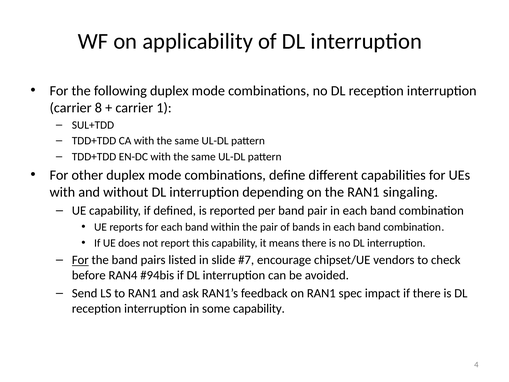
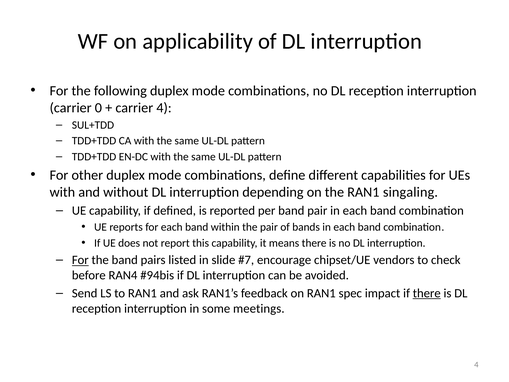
8: 8 -> 0 (98, 108)
carrier 1: 1 -> 4 (164, 108)
there underline: none -> present (427, 293)
some capability: capability -> meetings (259, 308)
